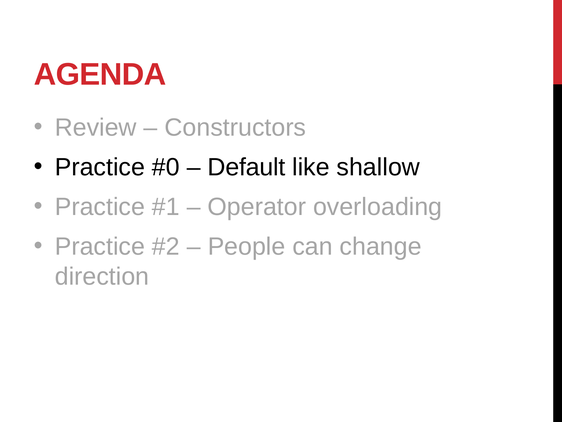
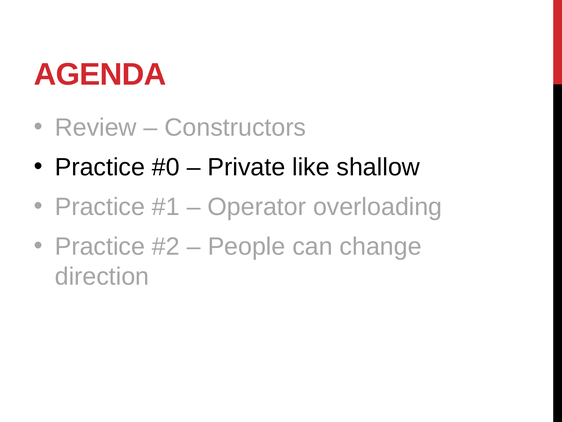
Default: Default -> Private (246, 167)
